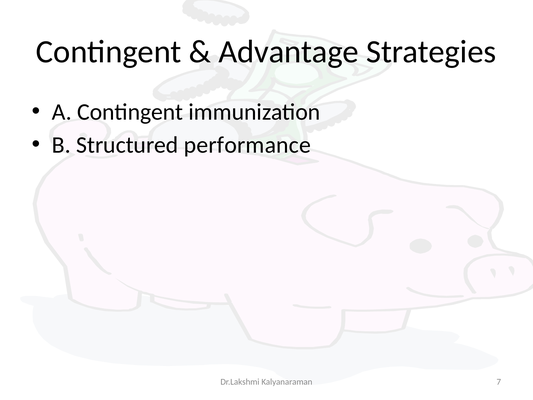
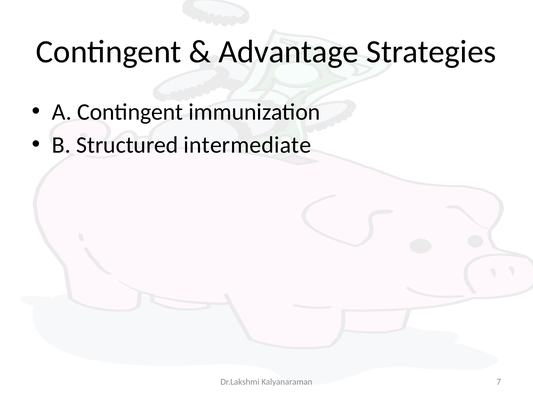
performance: performance -> intermediate (247, 145)
